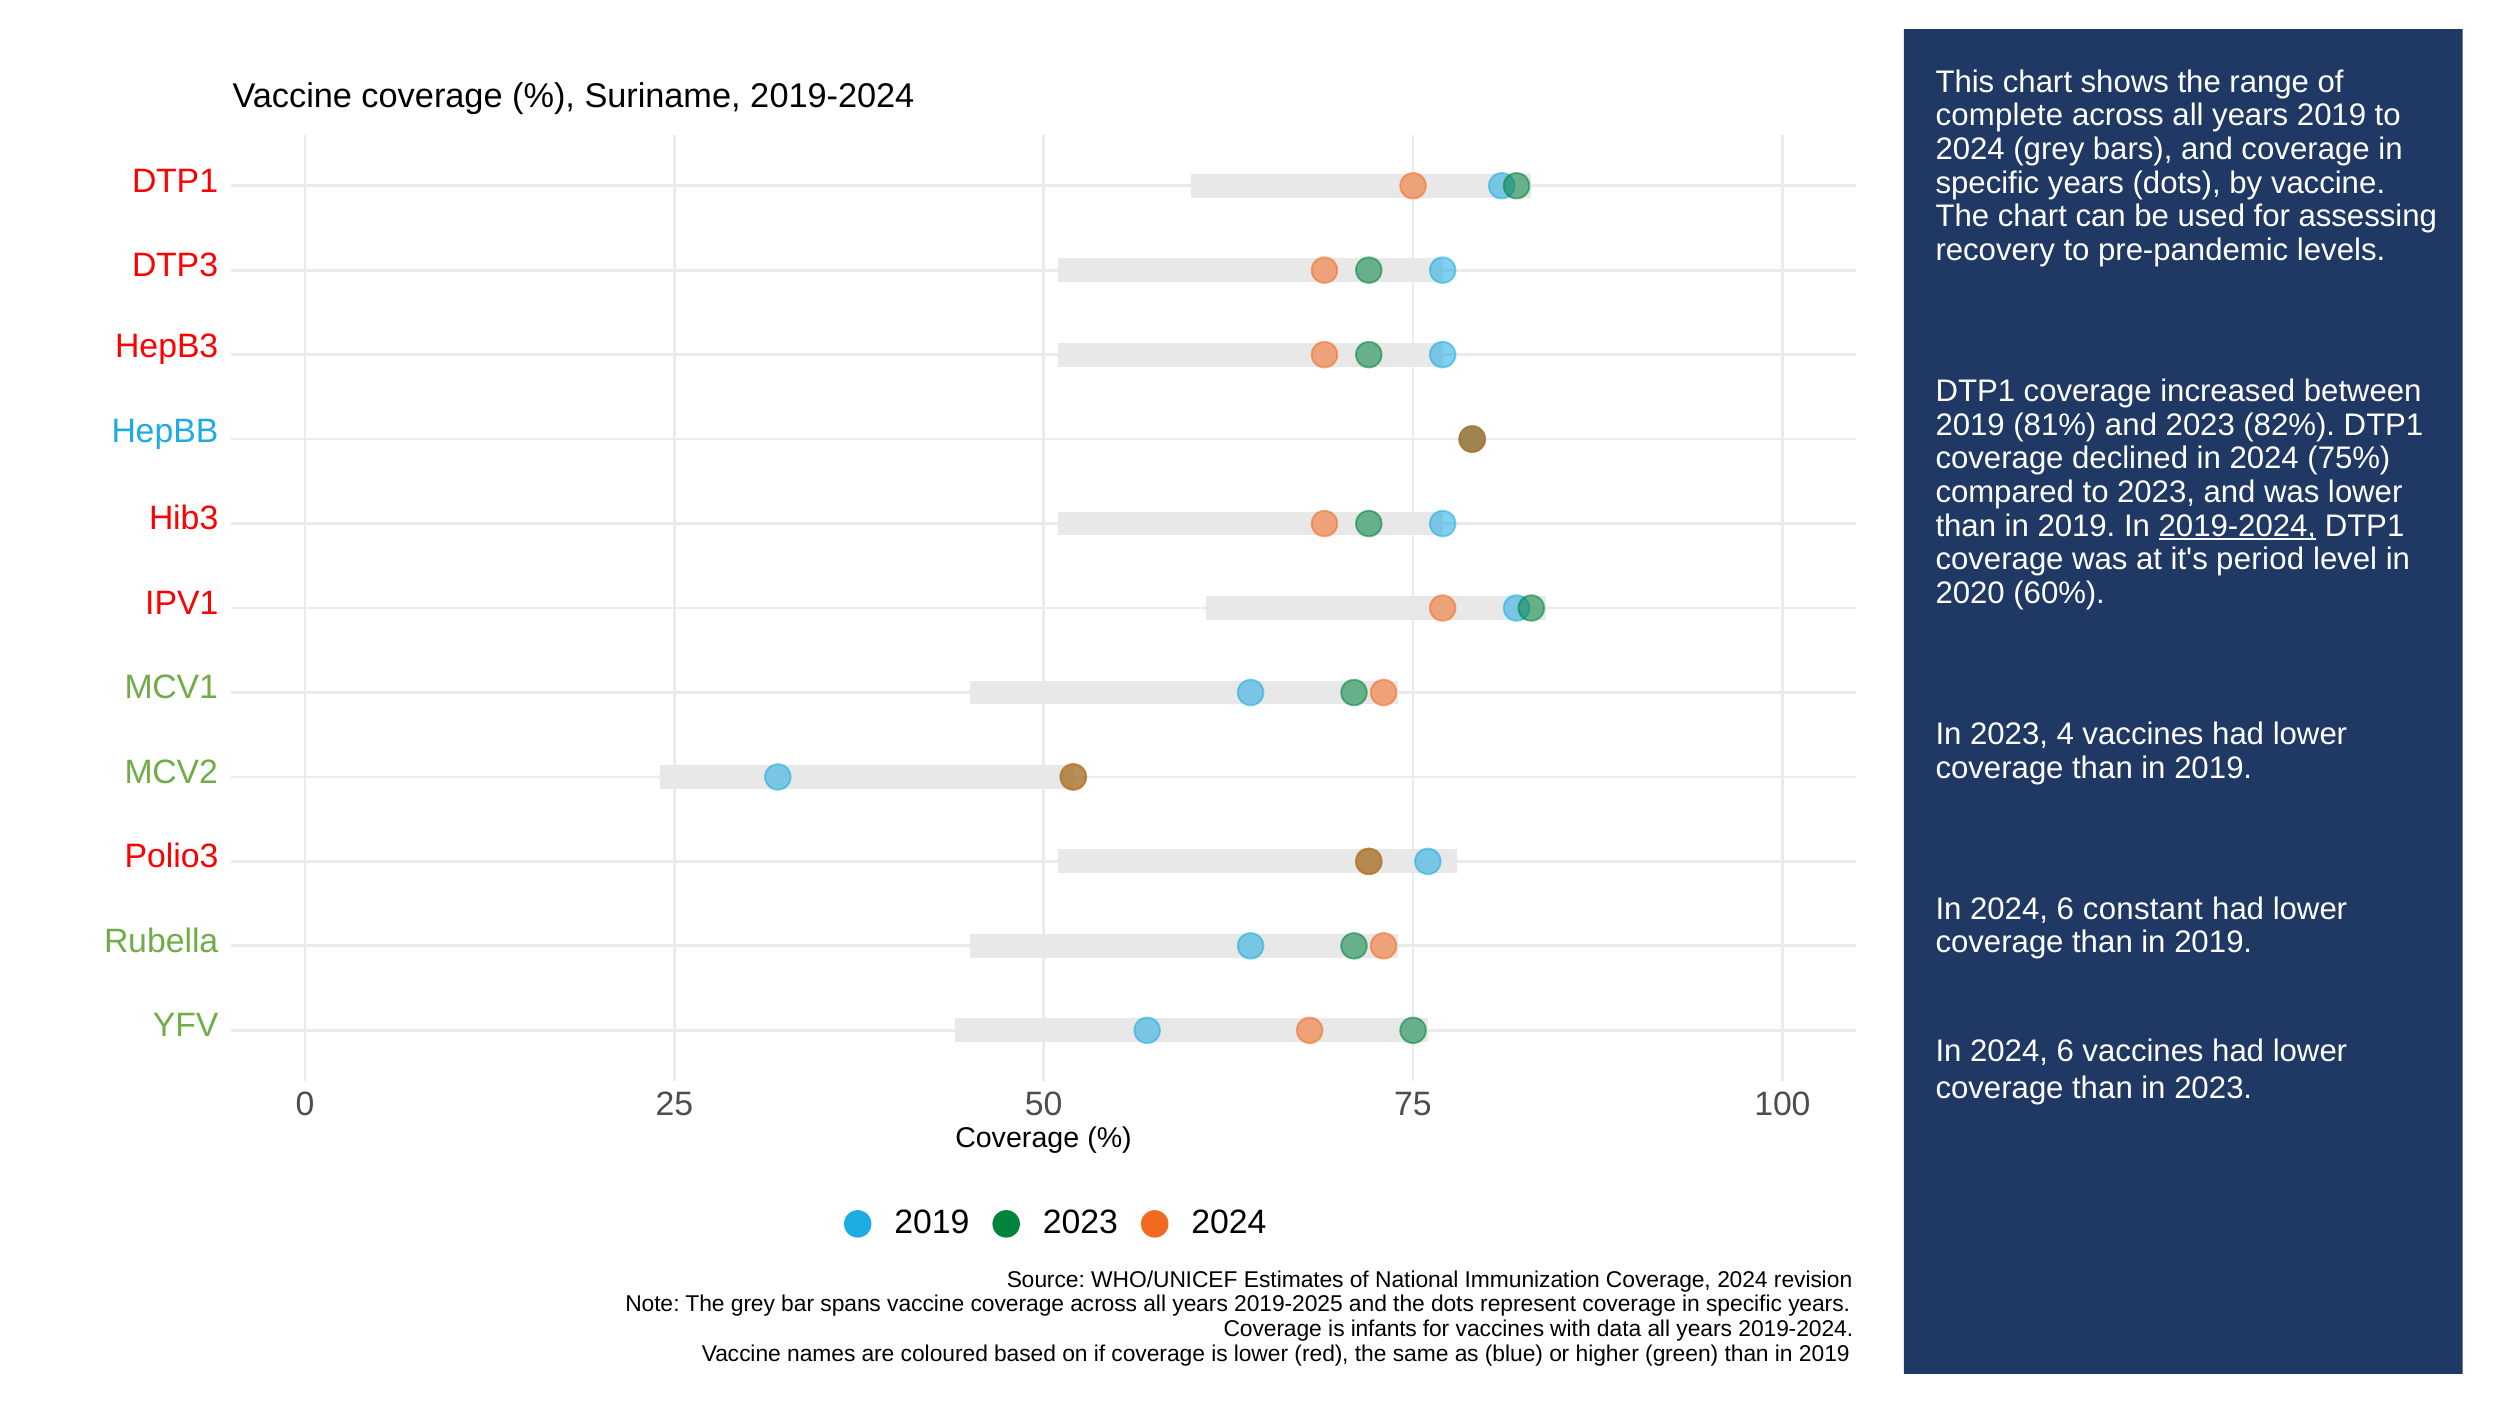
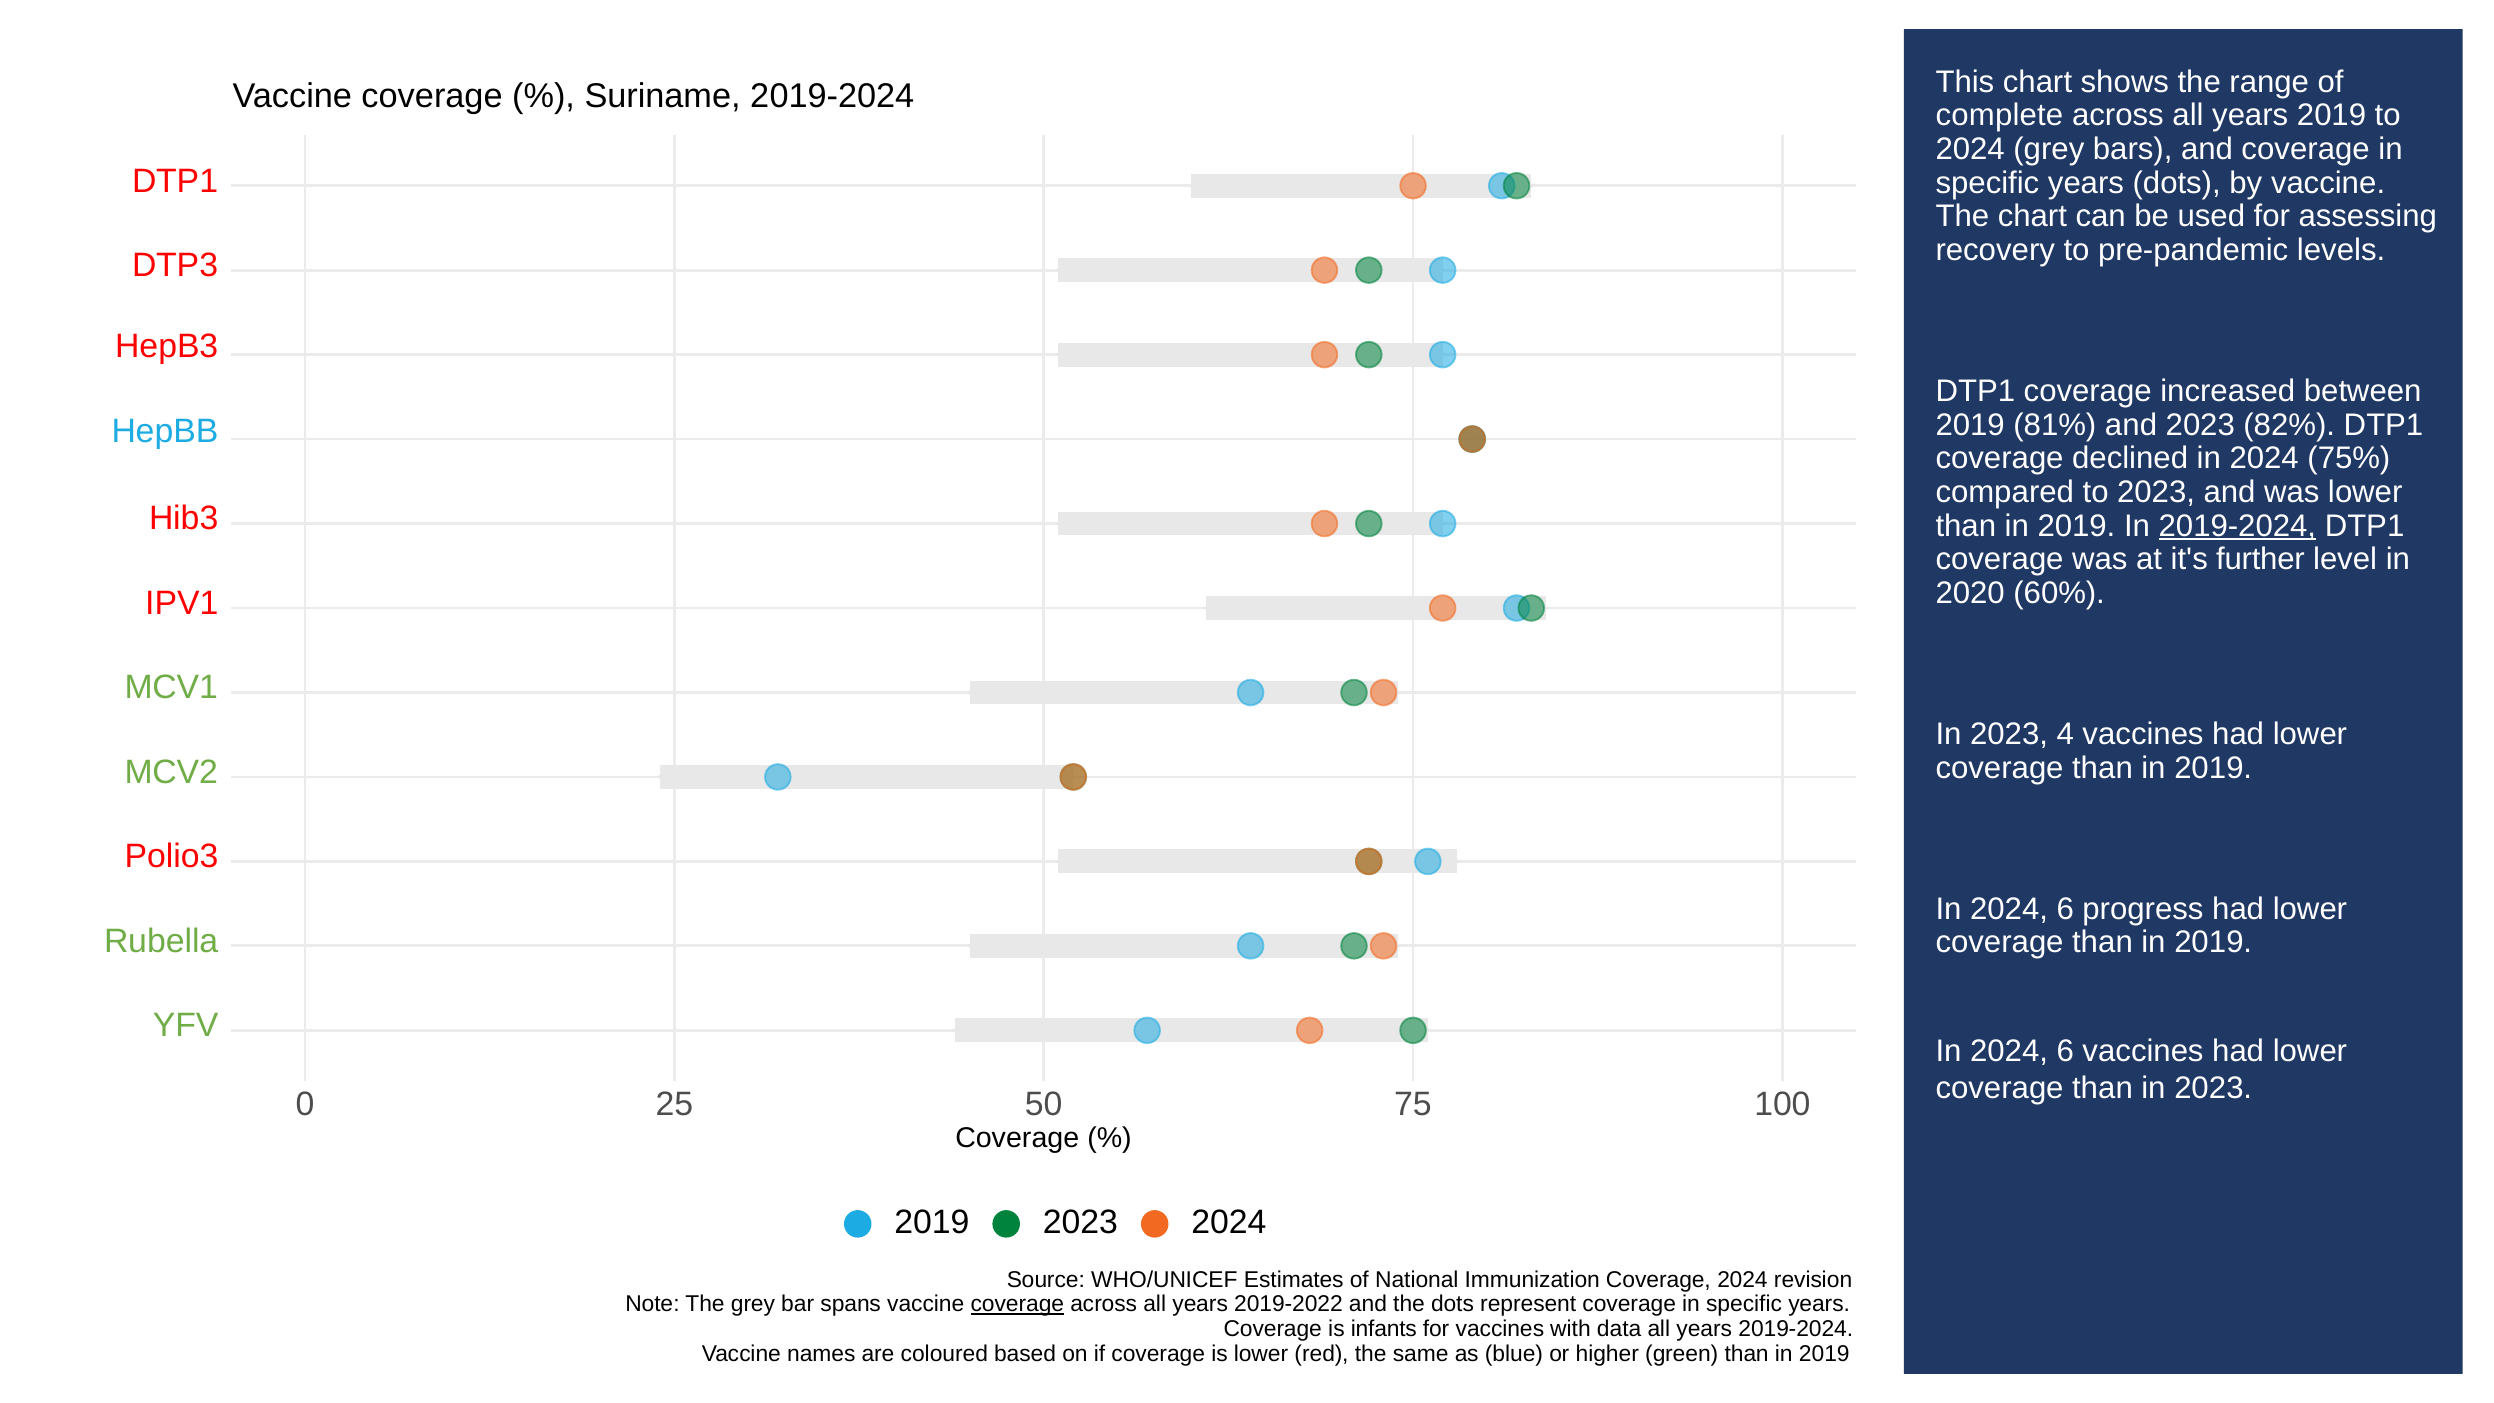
period: period -> further (2260, 559)
constant: constant -> progress (2143, 909)
coverage underline: none -> present (1017, 1304)
2019-2025: 2019-2025 -> 2019-2022 (1288, 1304)
